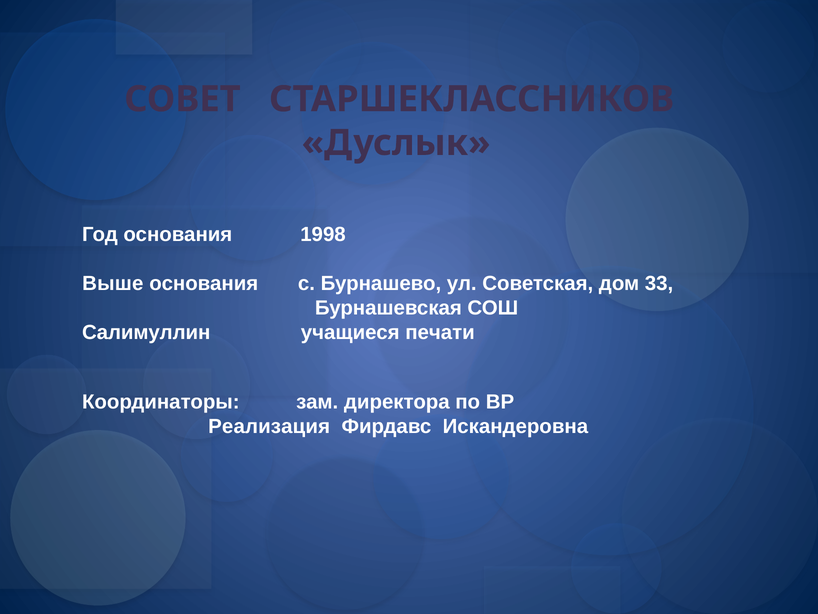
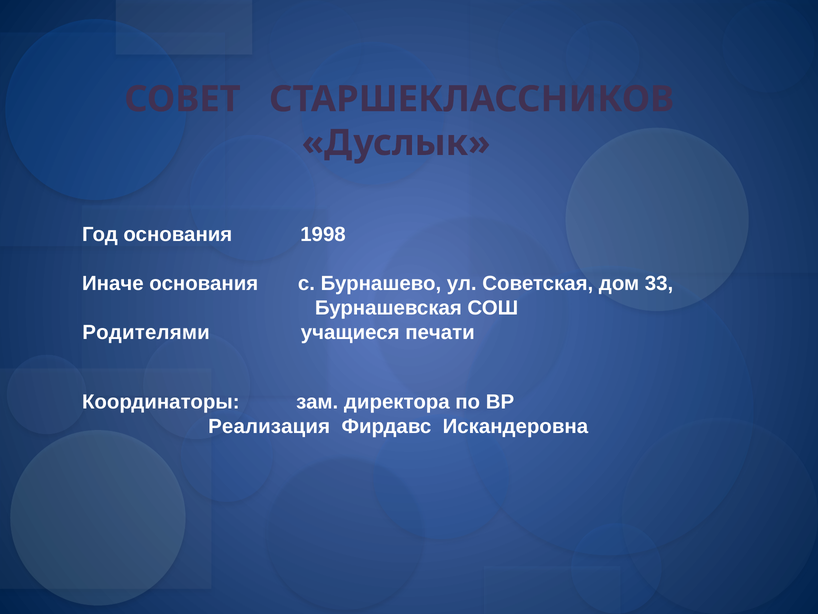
Выше: Выше -> Иначе (113, 283)
Салимуллин: Салимуллин -> Родителями (146, 332)
